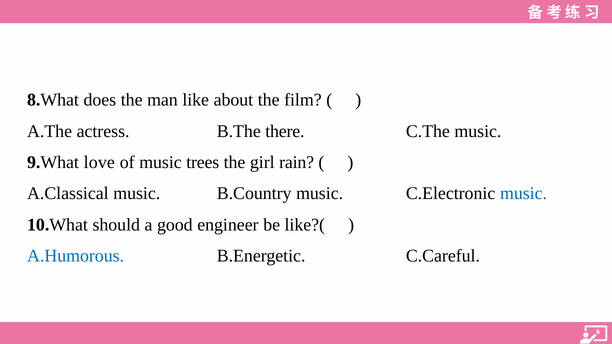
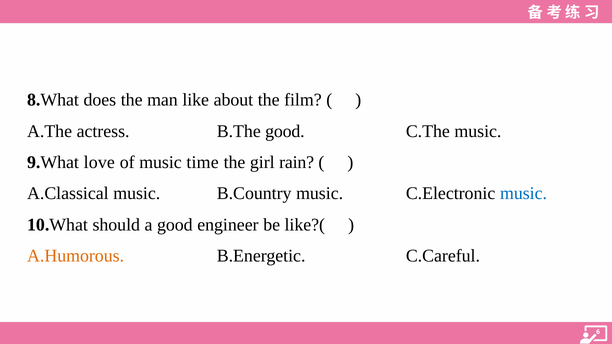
B.The there: there -> good (285, 131)
trees: trees -> time (203, 162)
A.Humorous colour: blue -> orange (76, 256)
